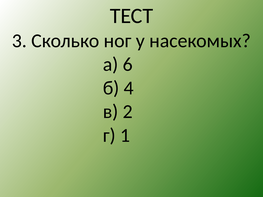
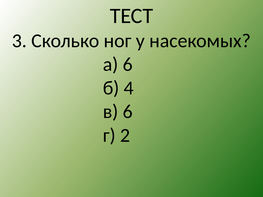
в 2: 2 -> 6 (128, 112)
1: 1 -> 2 (125, 135)
